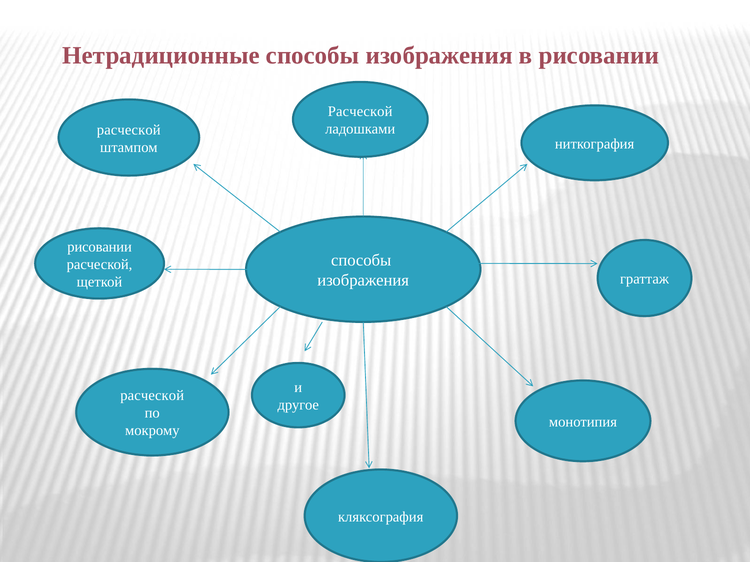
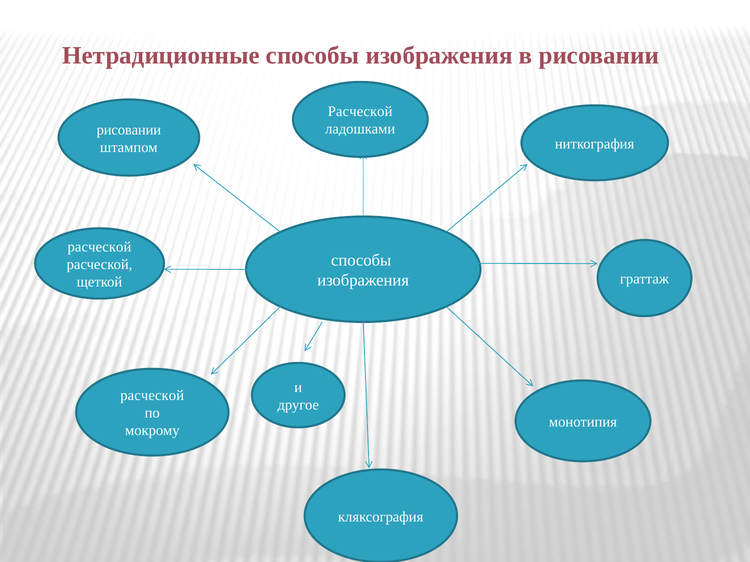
расческой: расческой -> рисовании (129, 130)
рисовании: рисовании -> расческой (99, 247)
